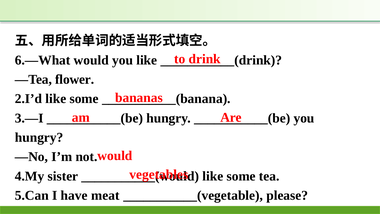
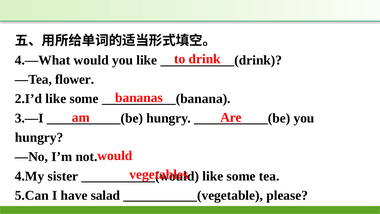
6.—What: 6.—What -> 4.—What (43, 60)
meat: meat -> salad (105, 195)
